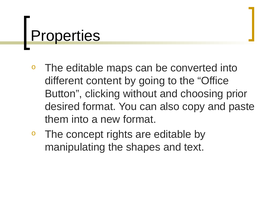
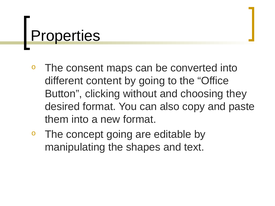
The editable: editable -> consent (85, 68)
prior: prior -> they (237, 94)
concept rights: rights -> going (120, 134)
